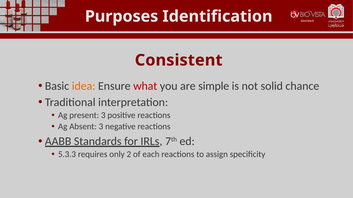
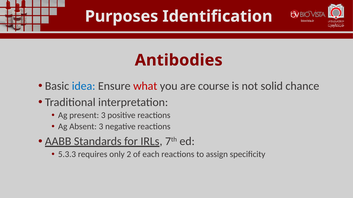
Consistent: Consistent -> Antibodies (179, 60)
idea colour: orange -> blue (84, 86)
simple: simple -> course (214, 86)
